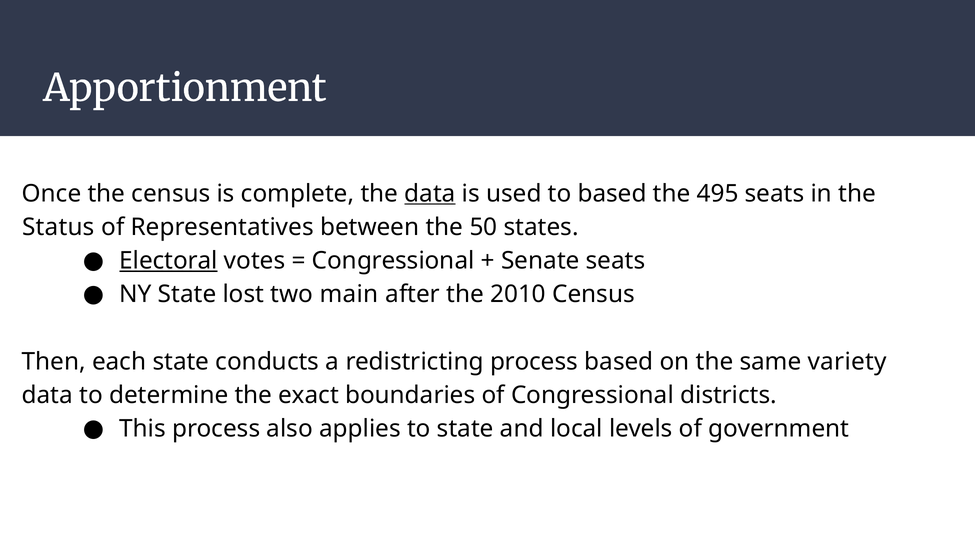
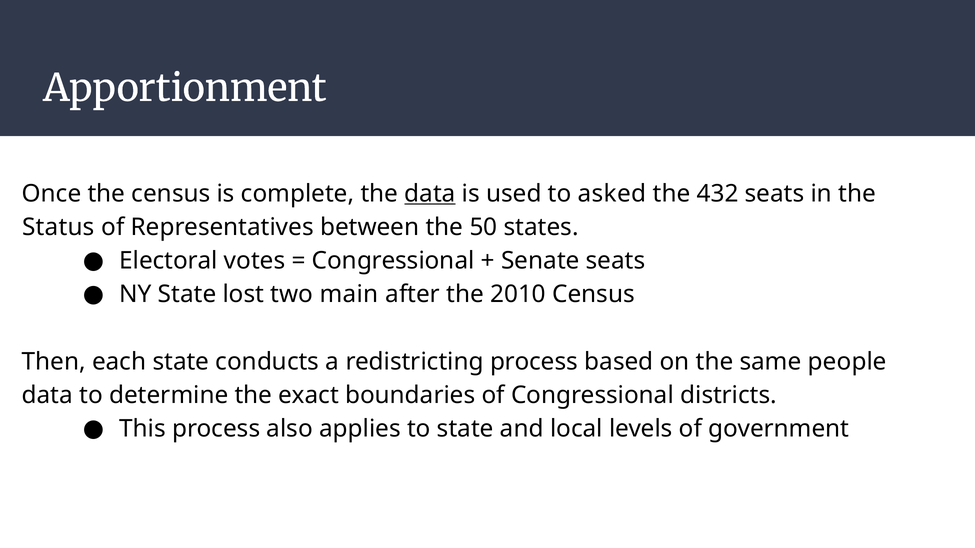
to based: based -> asked (612, 194)
495: 495 -> 432 (718, 194)
Electoral underline: present -> none (169, 261)
variety: variety -> people (847, 362)
